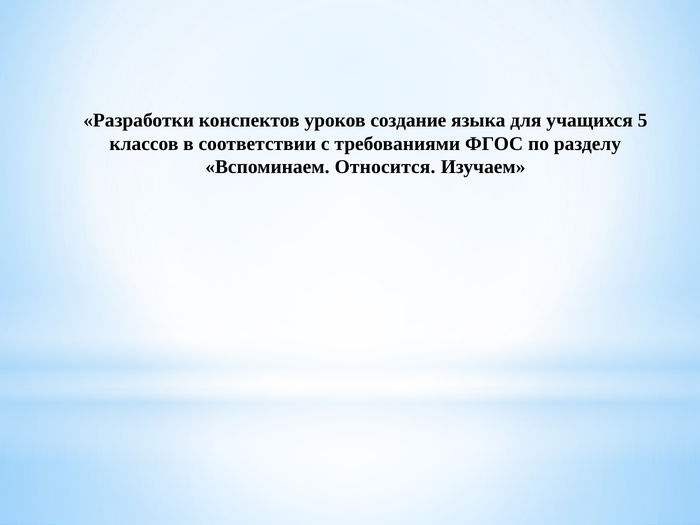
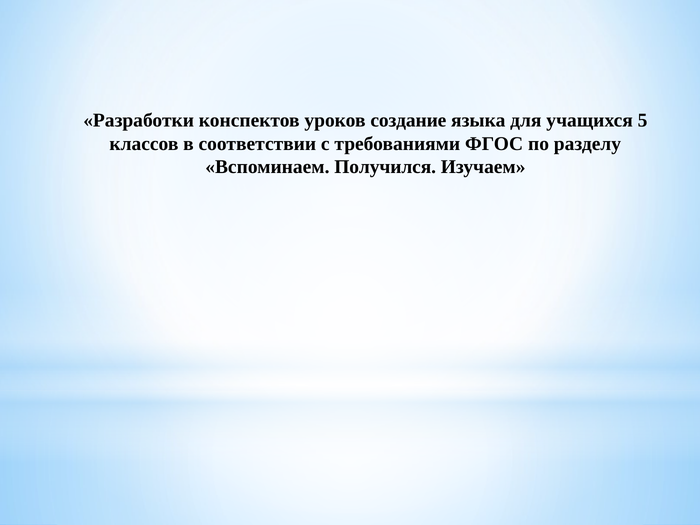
Относится: Относится -> Получился (385, 167)
